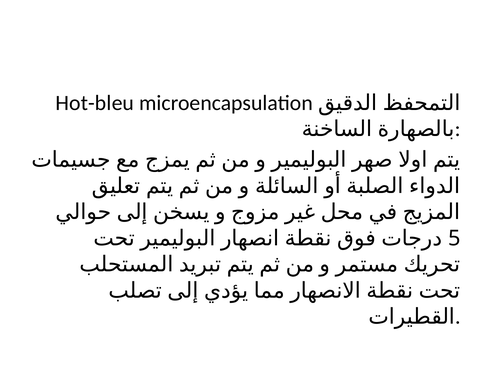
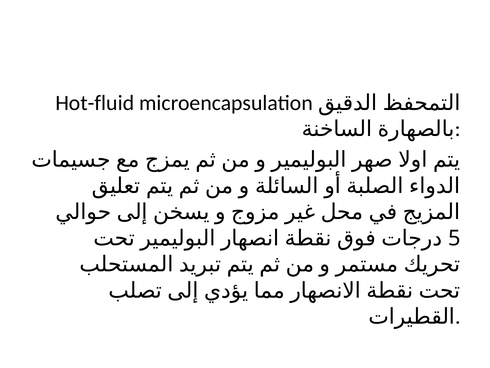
Hot-bleu: Hot-bleu -> Hot-fluid (95, 103)
